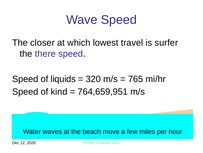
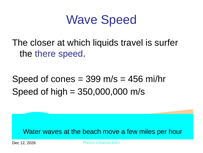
lowest: lowest -> liquids (106, 43)
liquids: liquids -> cones (63, 79)
320: 320 -> 399 (93, 79)
765: 765 -> 456 (136, 79)
kind: kind -> high (59, 91)
764,659,951: 764,659,951 -> 350,000,000 (103, 91)
